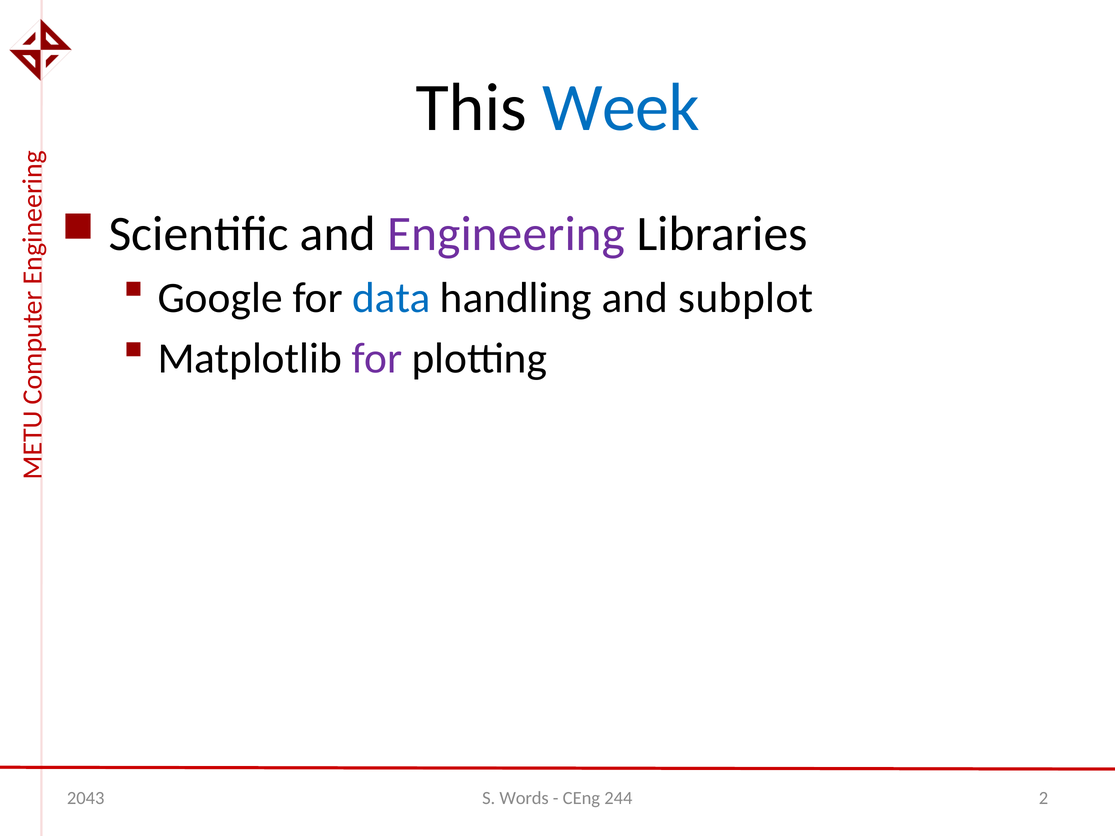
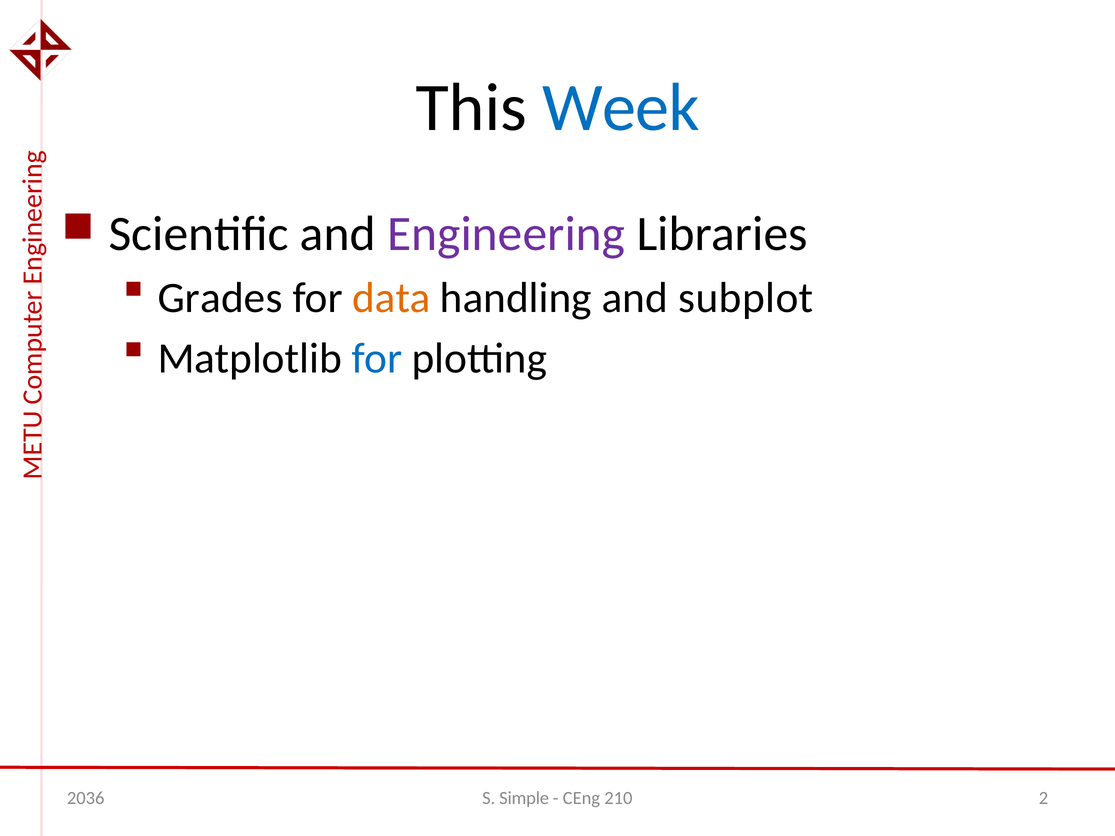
Google: Google -> Grades (220, 298)
data colour: blue -> orange (391, 298)
for colour: purple -> blue (377, 359)
2043: 2043 -> 2036 (86, 799)
Words: Words -> Simple (524, 799)
244: 244 -> 210 (618, 799)
